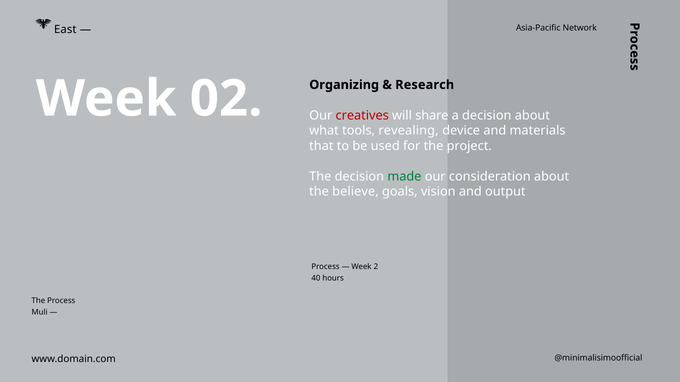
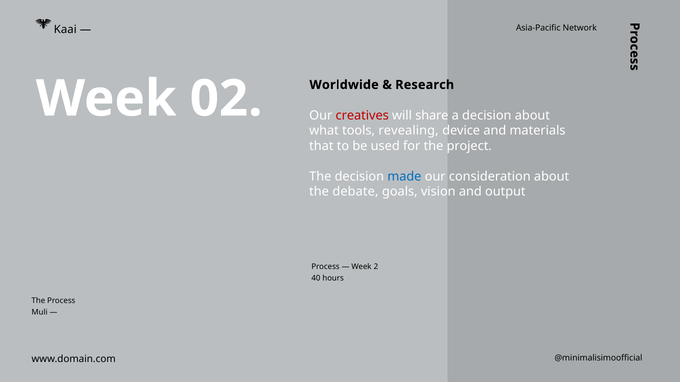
East: East -> Kaai (65, 29)
Organizing: Organizing -> Worldwide (344, 85)
made colour: green -> blue (404, 177)
believe: believe -> debate (355, 192)
